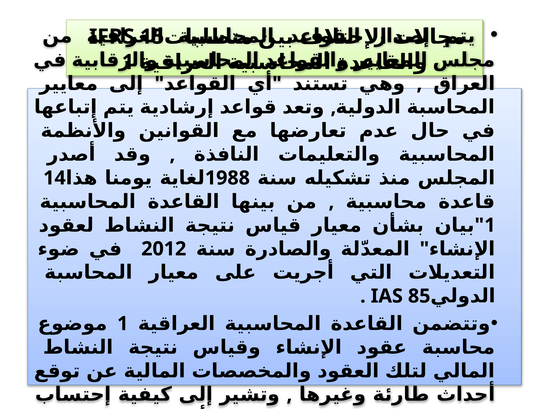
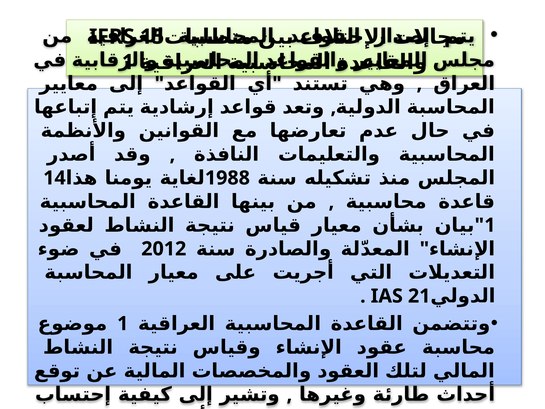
85: 85 -> 21 (419, 296)
